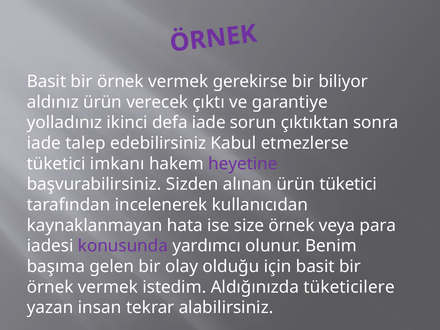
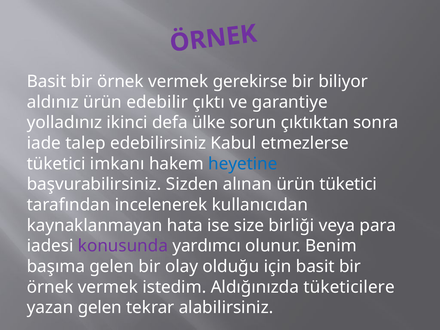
verecek: verecek -> edebilir (157, 102)
defa iade: iade -> ülke (209, 123)
heyetine colour: purple -> blue (243, 164)
size örnek: örnek -> birliği (291, 225)
yazan insan: insan -> gelen (100, 308)
